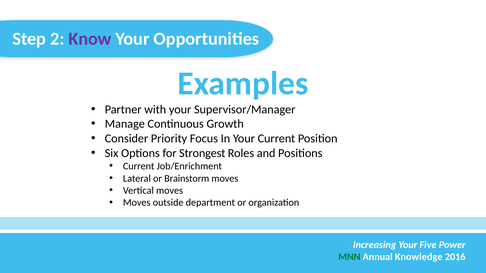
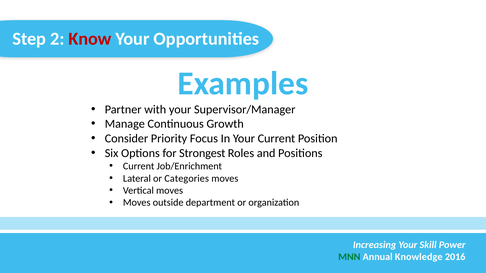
Know colour: purple -> red (90, 39)
Brainstorm: Brainstorm -> Categories (187, 179)
Five: Five -> Skill (428, 245)
